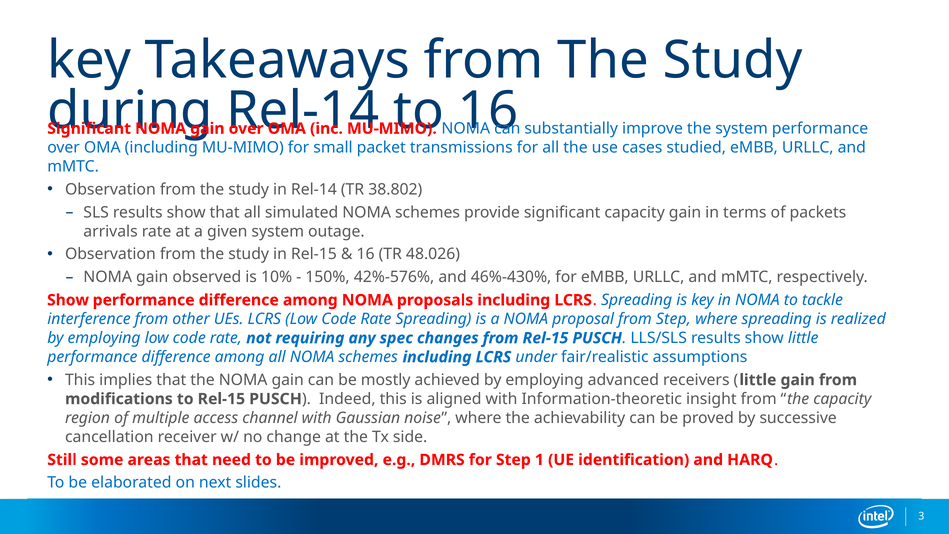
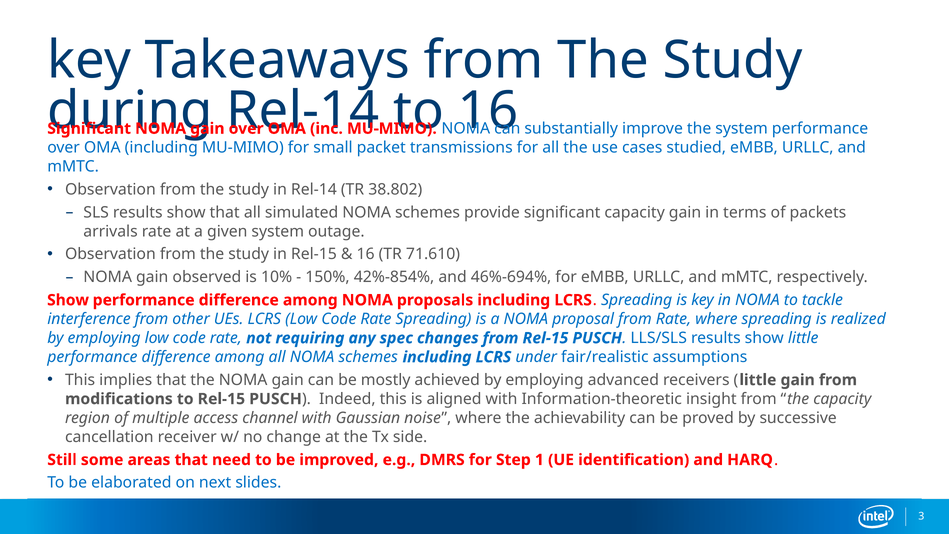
48.026: 48.026 -> 71.610 (433, 254)
42%-576%: 42%-576% -> 42%-854% (394, 277)
46%-430%: 46%-430% -> 46%-694% (511, 277)
from Step: Step -> Rate (673, 319)
